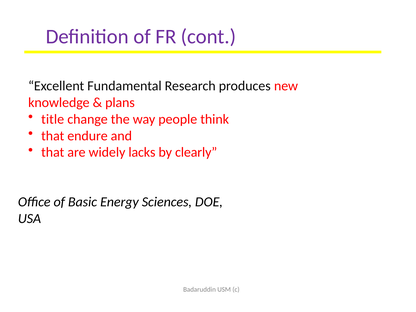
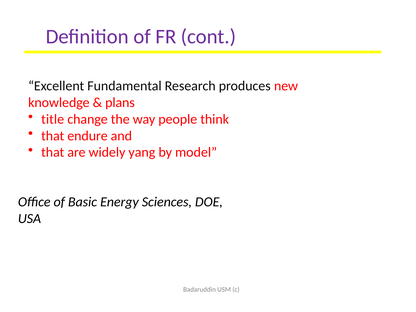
lacks: lacks -> yang (142, 152)
clearly: clearly -> model (196, 152)
